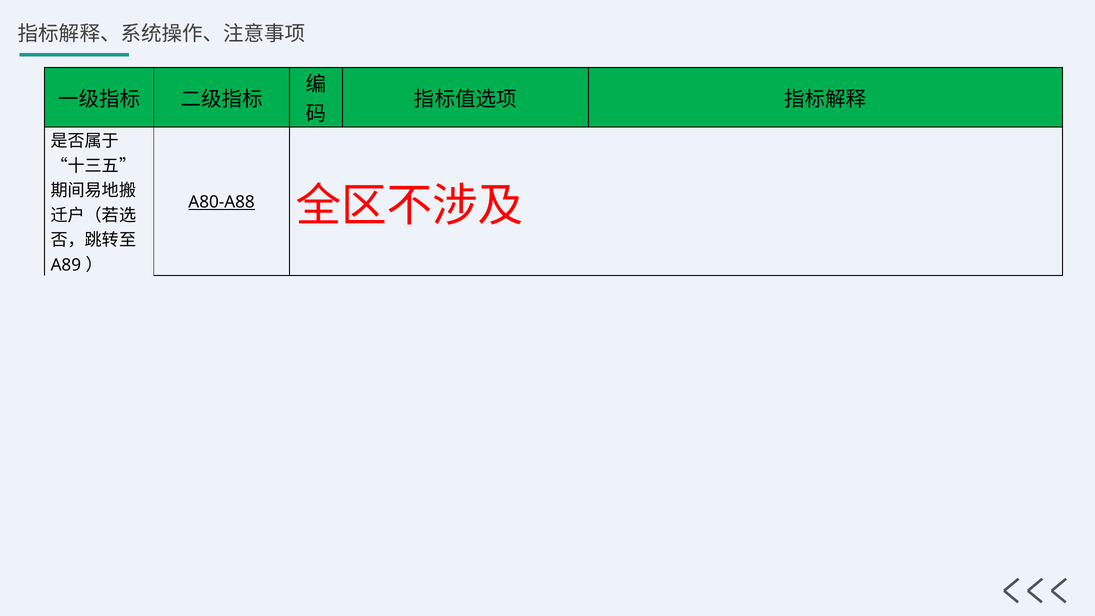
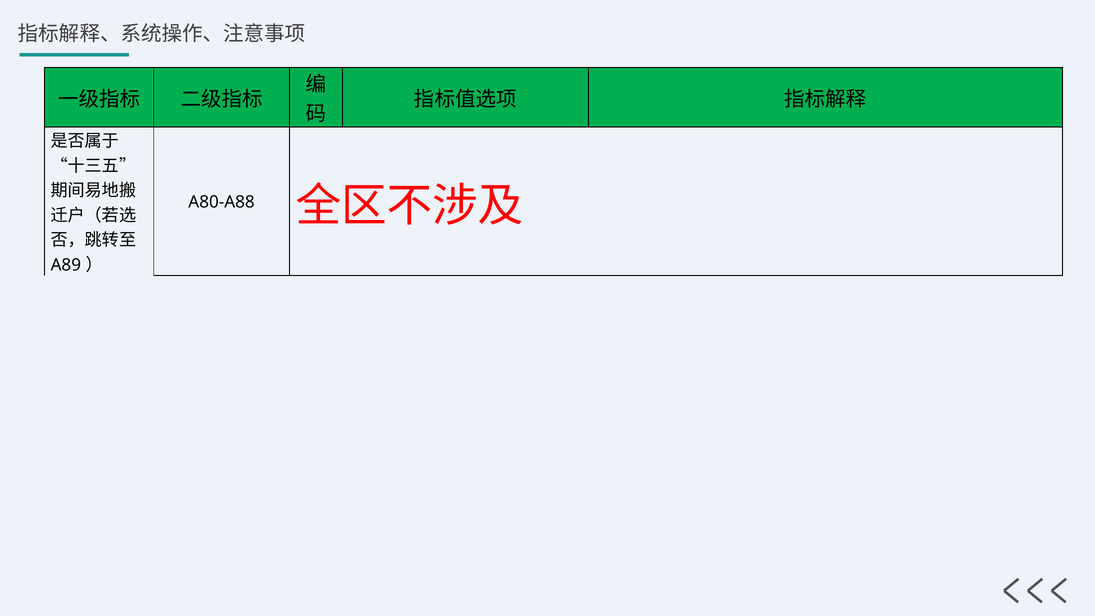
A80-A88 underline: present -> none (222, 202)
